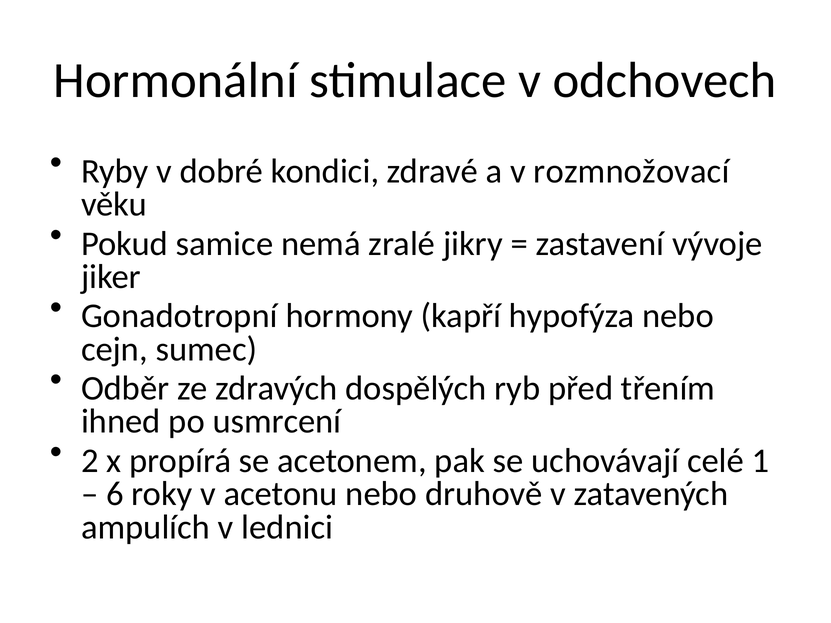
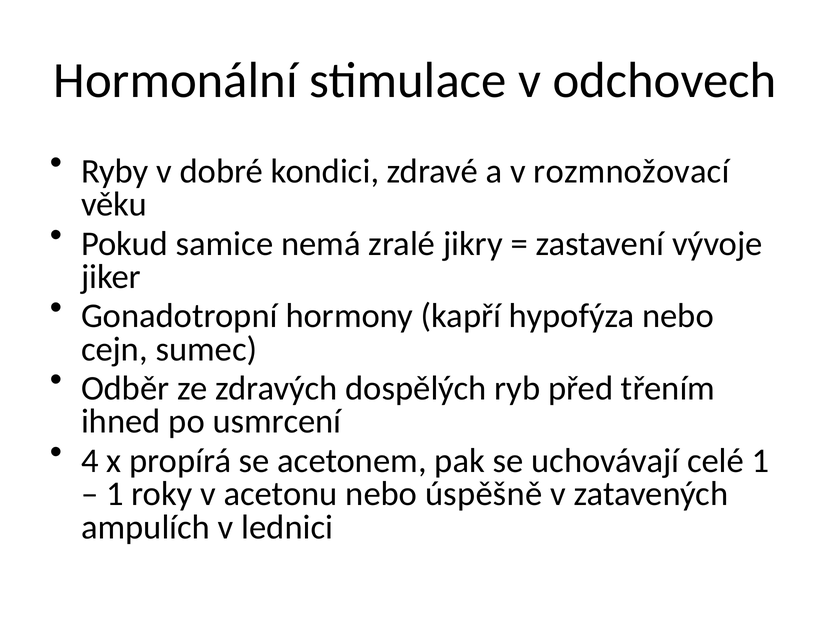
2: 2 -> 4 (90, 461)
6: 6 -> 1 (115, 494)
druhově: druhově -> úspěšně (484, 494)
